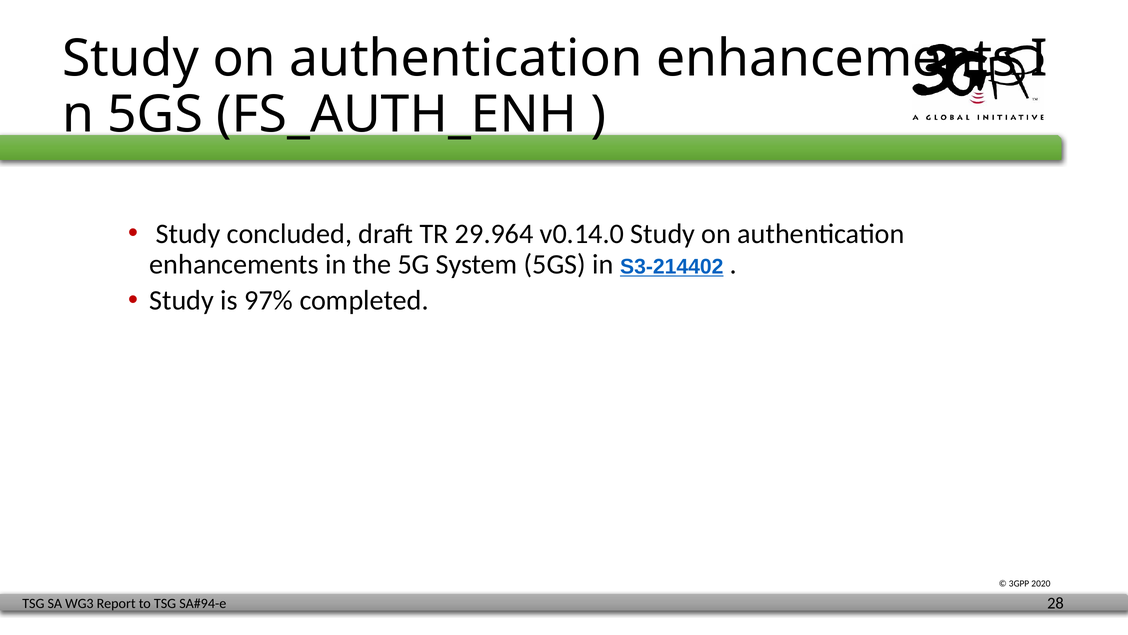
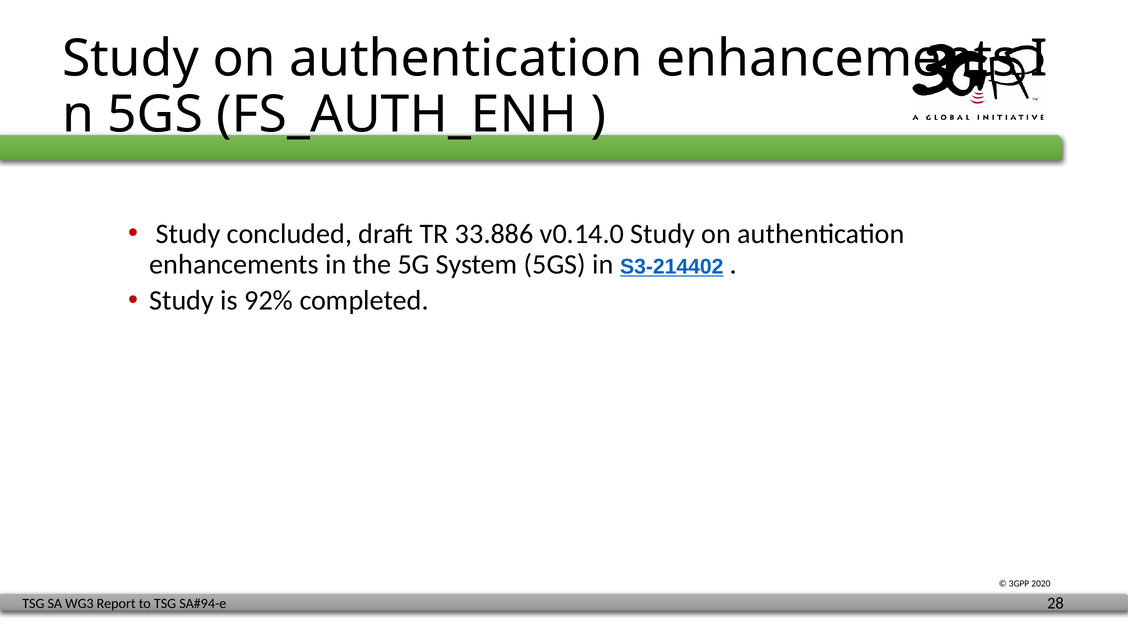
29.964: 29.964 -> 33.886 (494, 234)
97%: 97% -> 92% (269, 300)
